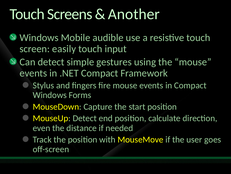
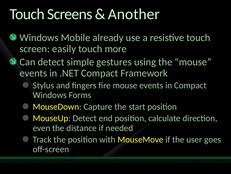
audible: audible -> already (108, 38)
input: input -> more (116, 49)
